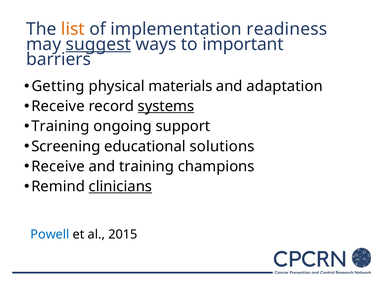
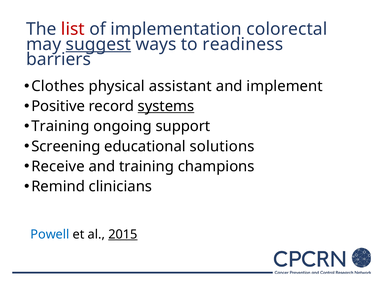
list colour: orange -> red (73, 29)
readiness: readiness -> colorectal (287, 29)
important: important -> readiness (243, 44)
Getting: Getting -> Clothes (58, 86)
materials: materials -> assistant (180, 86)
adaptation: adaptation -> implement (285, 86)
Receive: Receive -> Positive (58, 106)
clinicians underline: present -> none (120, 186)
2015 underline: none -> present (123, 234)
